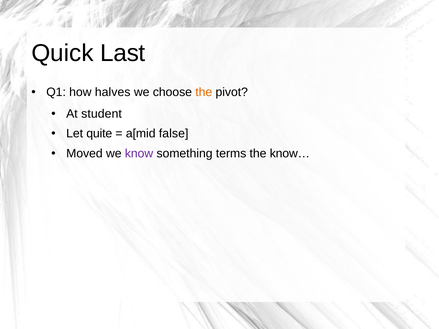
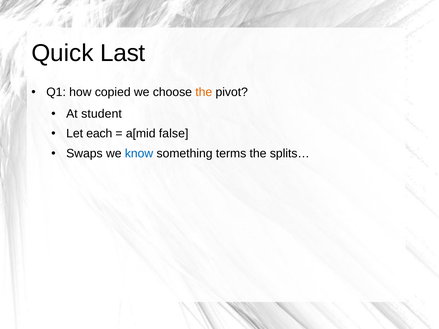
halves: halves -> copied (113, 92)
quite: quite -> each (99, 134)
Moved: Moved -> Swaps (84, 154)
know colour: purple -> blue (139, 154)
know…: know… -> splits… (290, 154)
